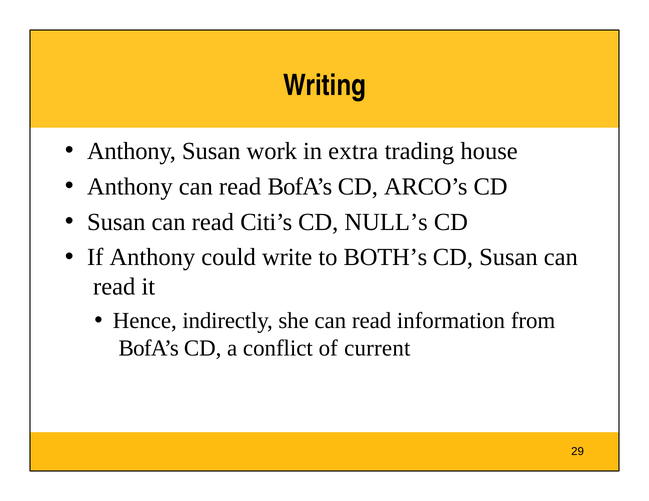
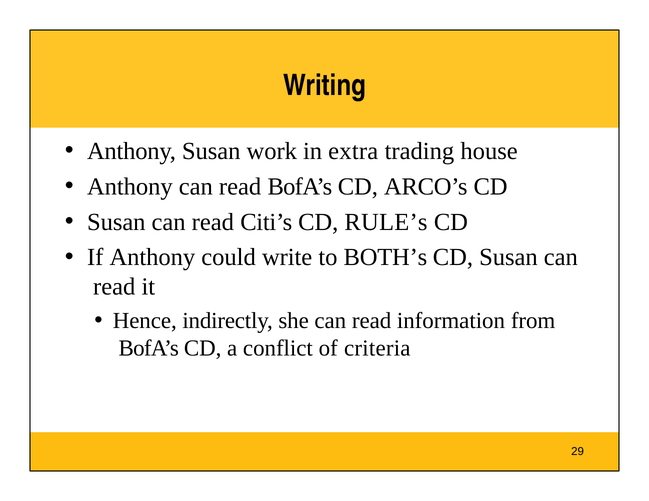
NULL’s: NULL’s -> RULE’s (386, 222)
current: current -> criteria (377, 349)
